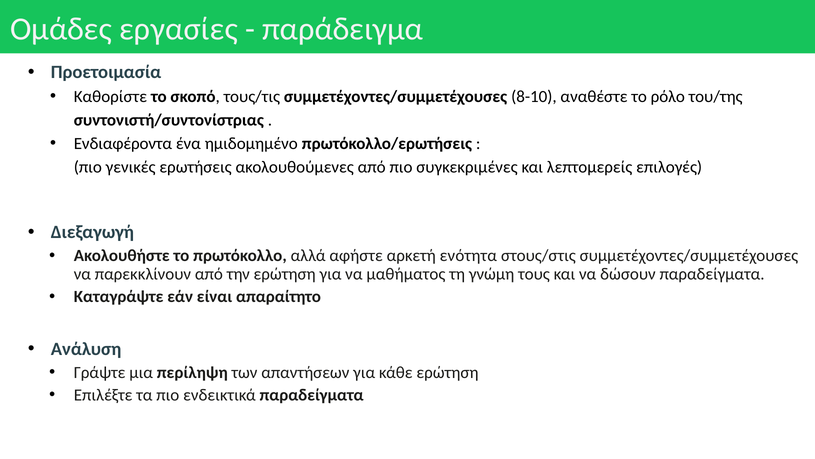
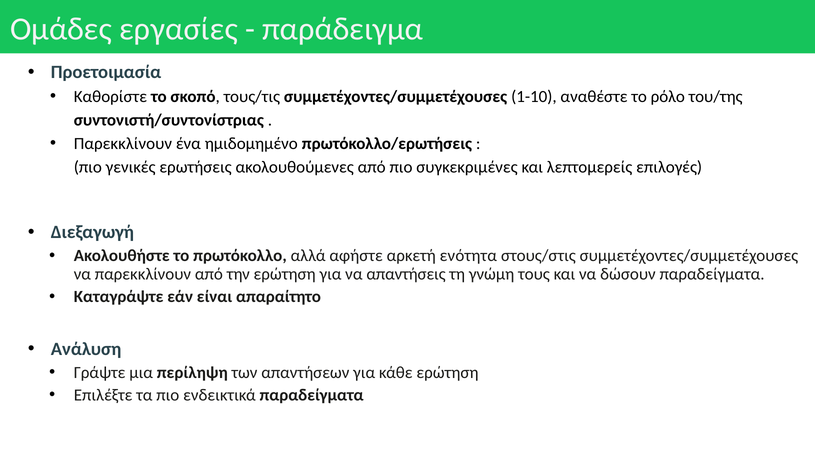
8-10: 8-10 -> 1-10 (534, 97)
Ενδιαφέροντα: Ενδιαφέροντα -> Παρεκκλίνουν (123, 143)
μαθήματος: μαθήματος -> απαντήσεις (406, 274)
